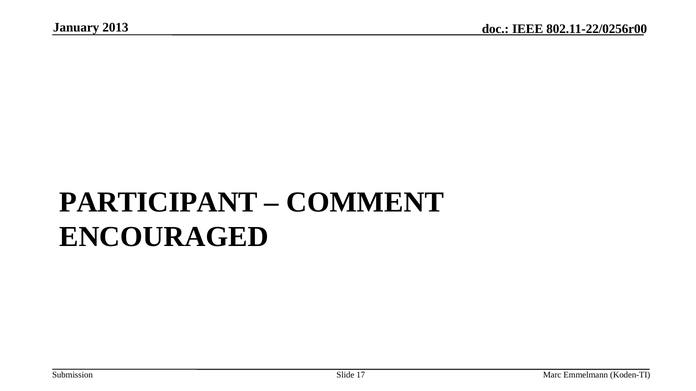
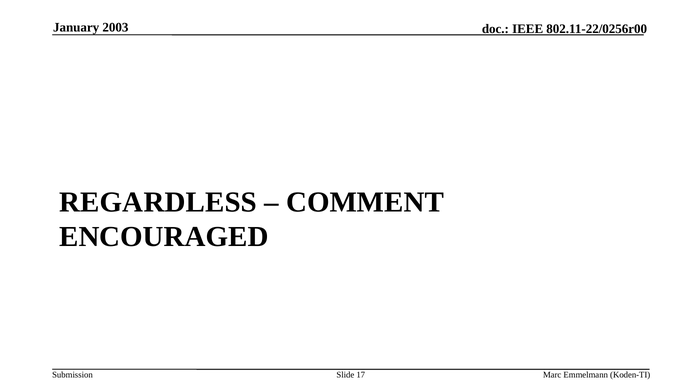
2013: 2013 -> 2003 (115, 28)
PARTICIPANT: PARTICIPANT -> REGARDLESS (158, 202)
